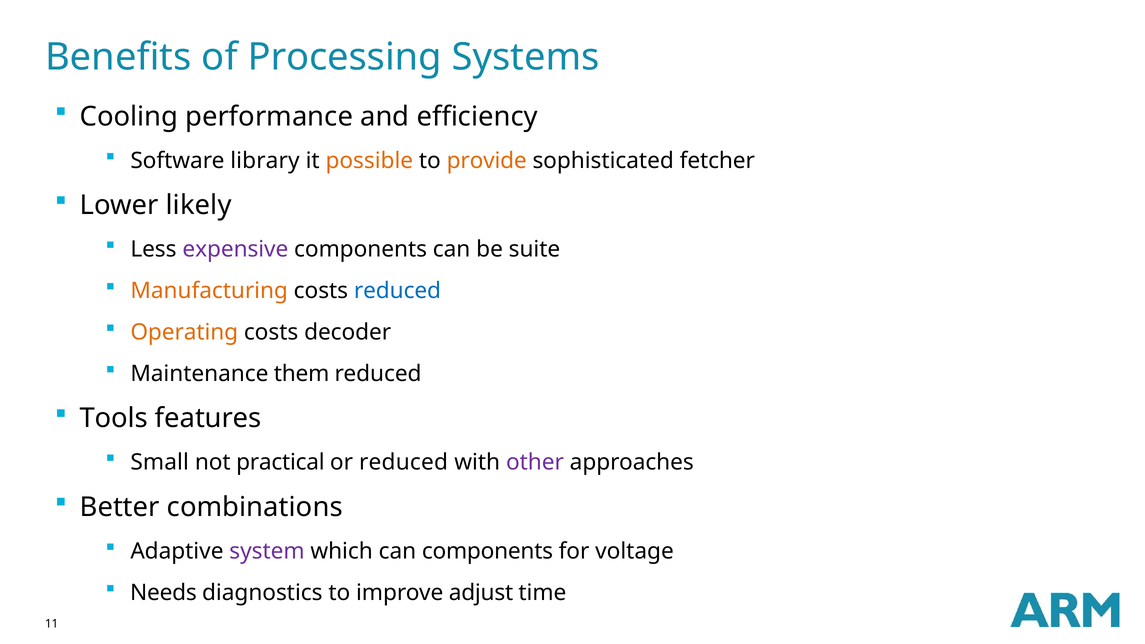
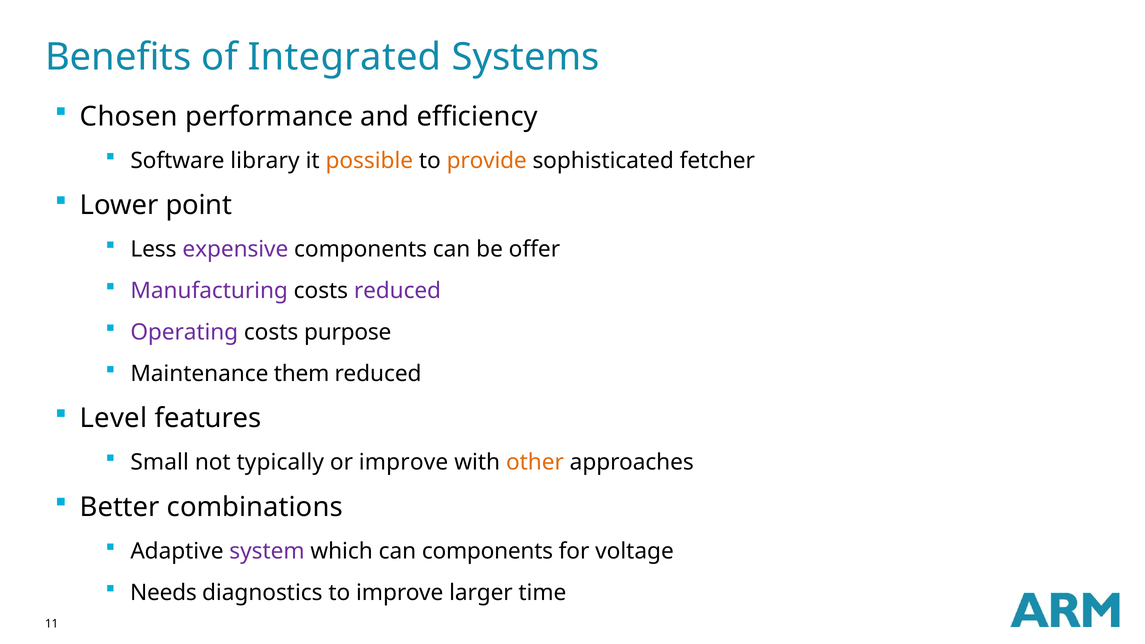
Processing: Processing -> Integrated (345, 57)
Cooling: Cooling -> Chosen (129, 117)
likely: likely -> point (199, 205)
suite: suite -> offer (534, 249)
Manufacturing colour: orange -> purple (209, 291)
reduced colour: blue -> purple (397, 291)
Operating colour: orange -> purple (184, 332)
decoder: decoder -> purpose (348, 332)
Tools: Tools -> Level (114, 419)
practical: practical -> typically (280, 463)
or reduced: reduced -> improve (404, 463)
other colour: purple -> orange (535, 463)
adjust: adjust -> larger (481, 593)
